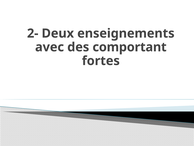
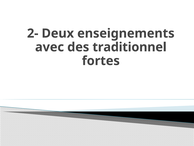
comportant: comportant -> traditionnel (130, 47)
